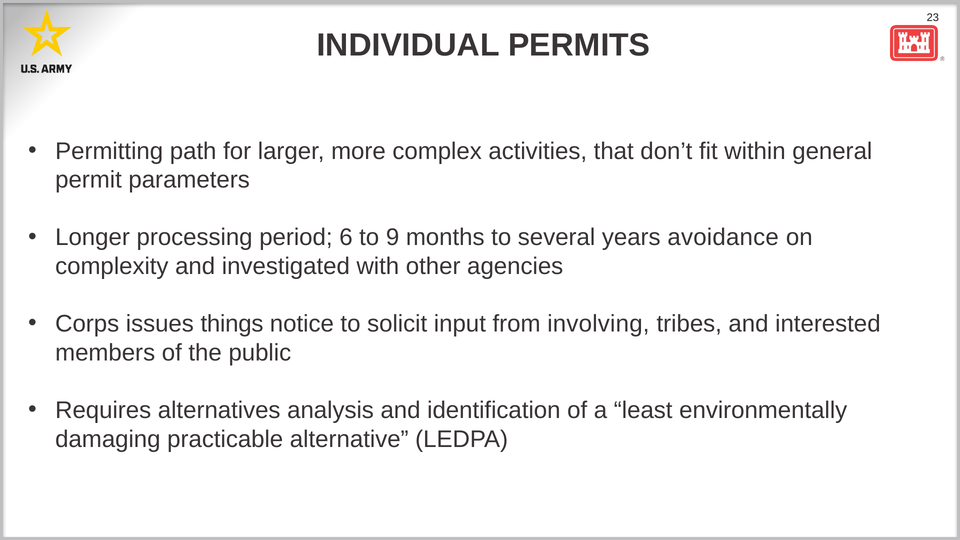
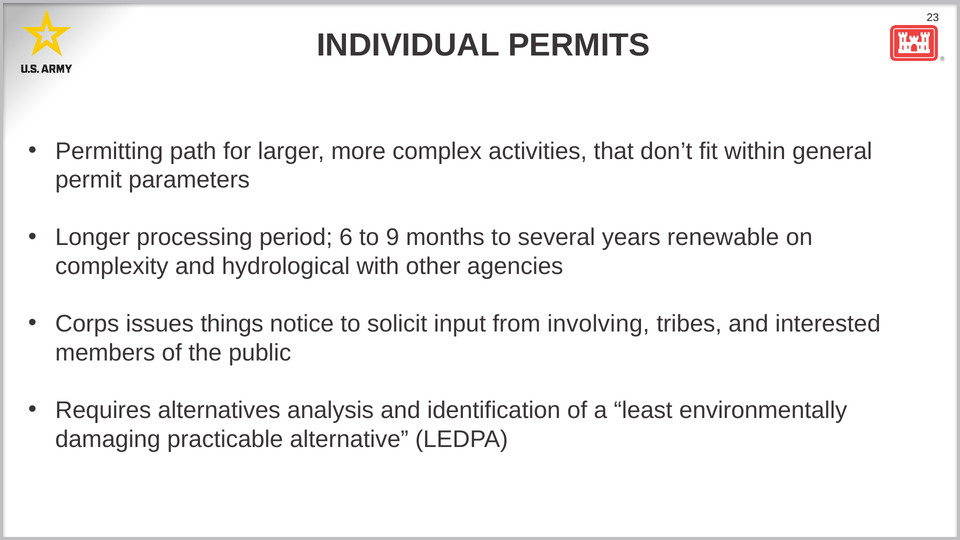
avoidance: avoidance -> renewable (723, 237)
investigated: investigated -> hydrological (286, 266)
